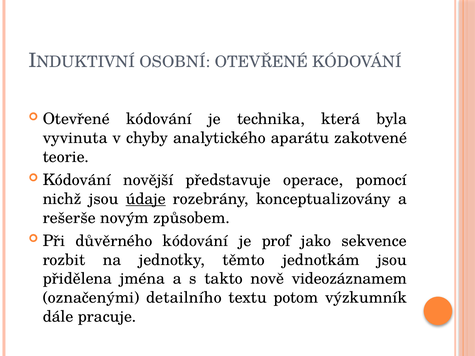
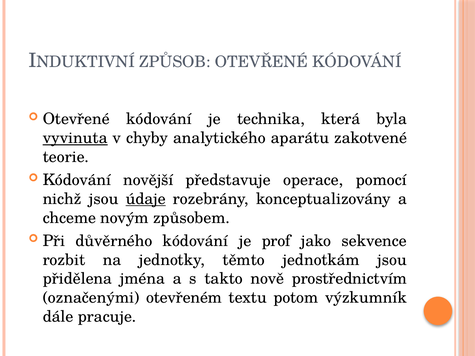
OSOBNÍ: OSOBNÍ -> ZPŮSOB (175, 62)
vyvinuta underline: none -> present (75, 138)
rešerše: rešerše -> chceme (69, 218)
videozáznamem: videozáznamem -> prostřednictvím (349, 279)
detailního: detailního -> otevřeném (184, 298)
